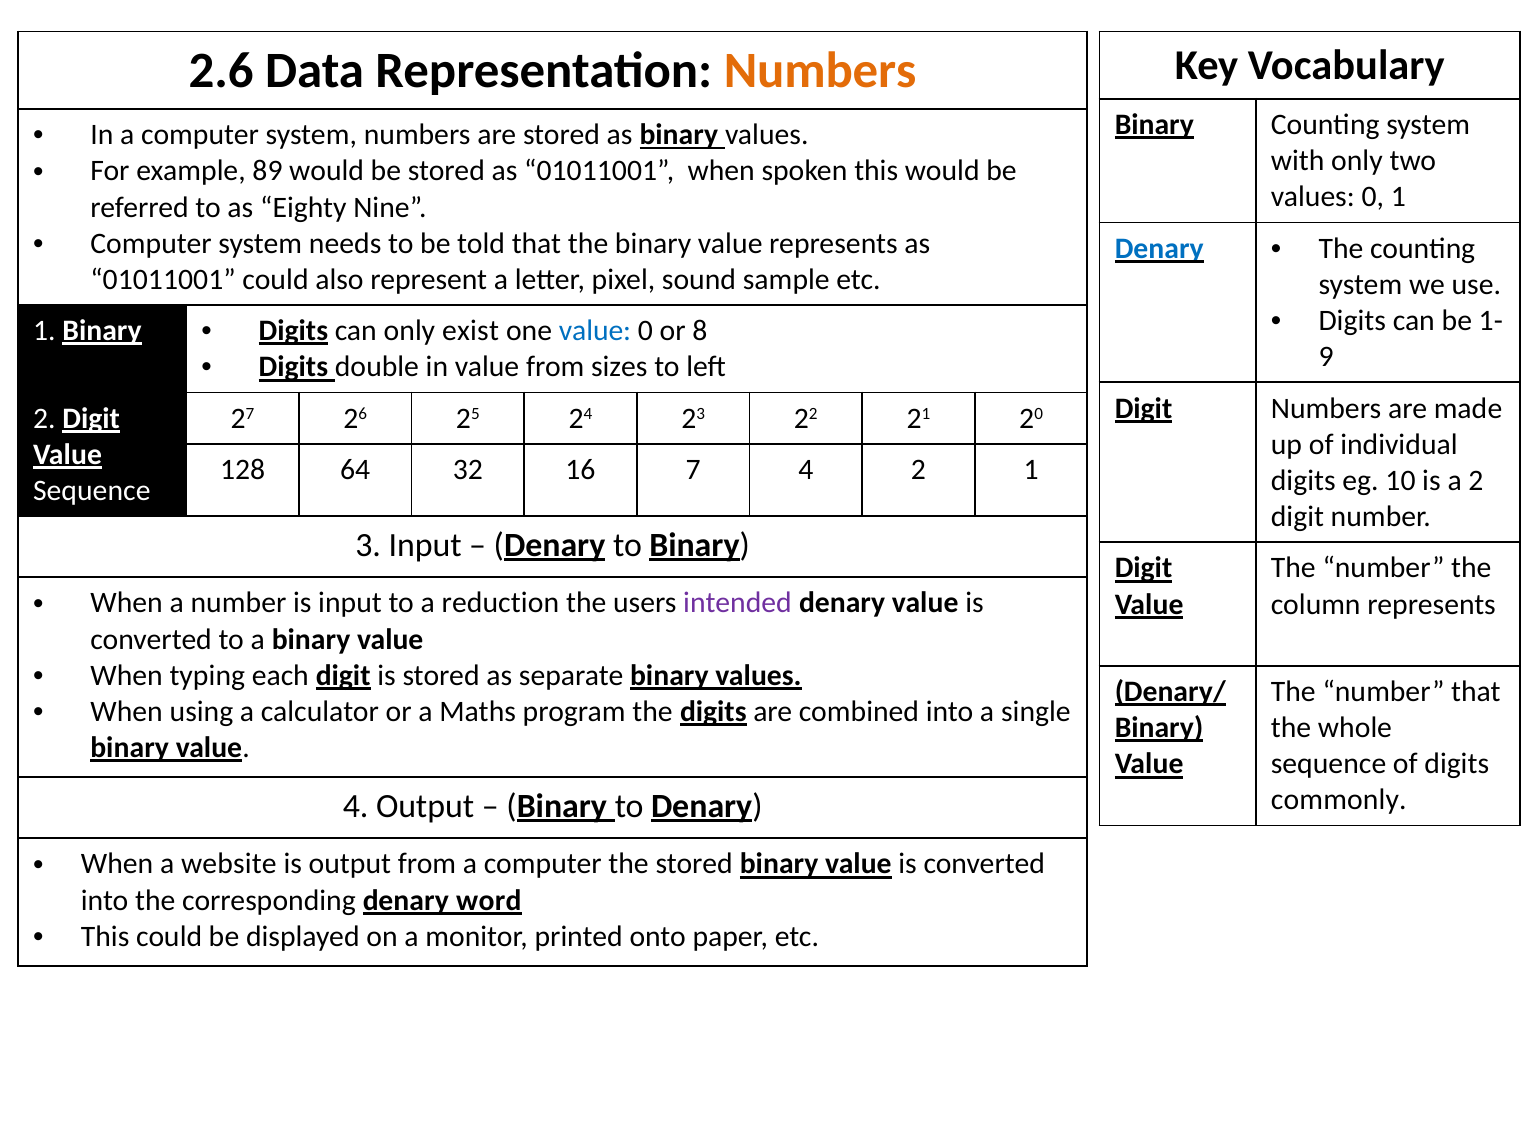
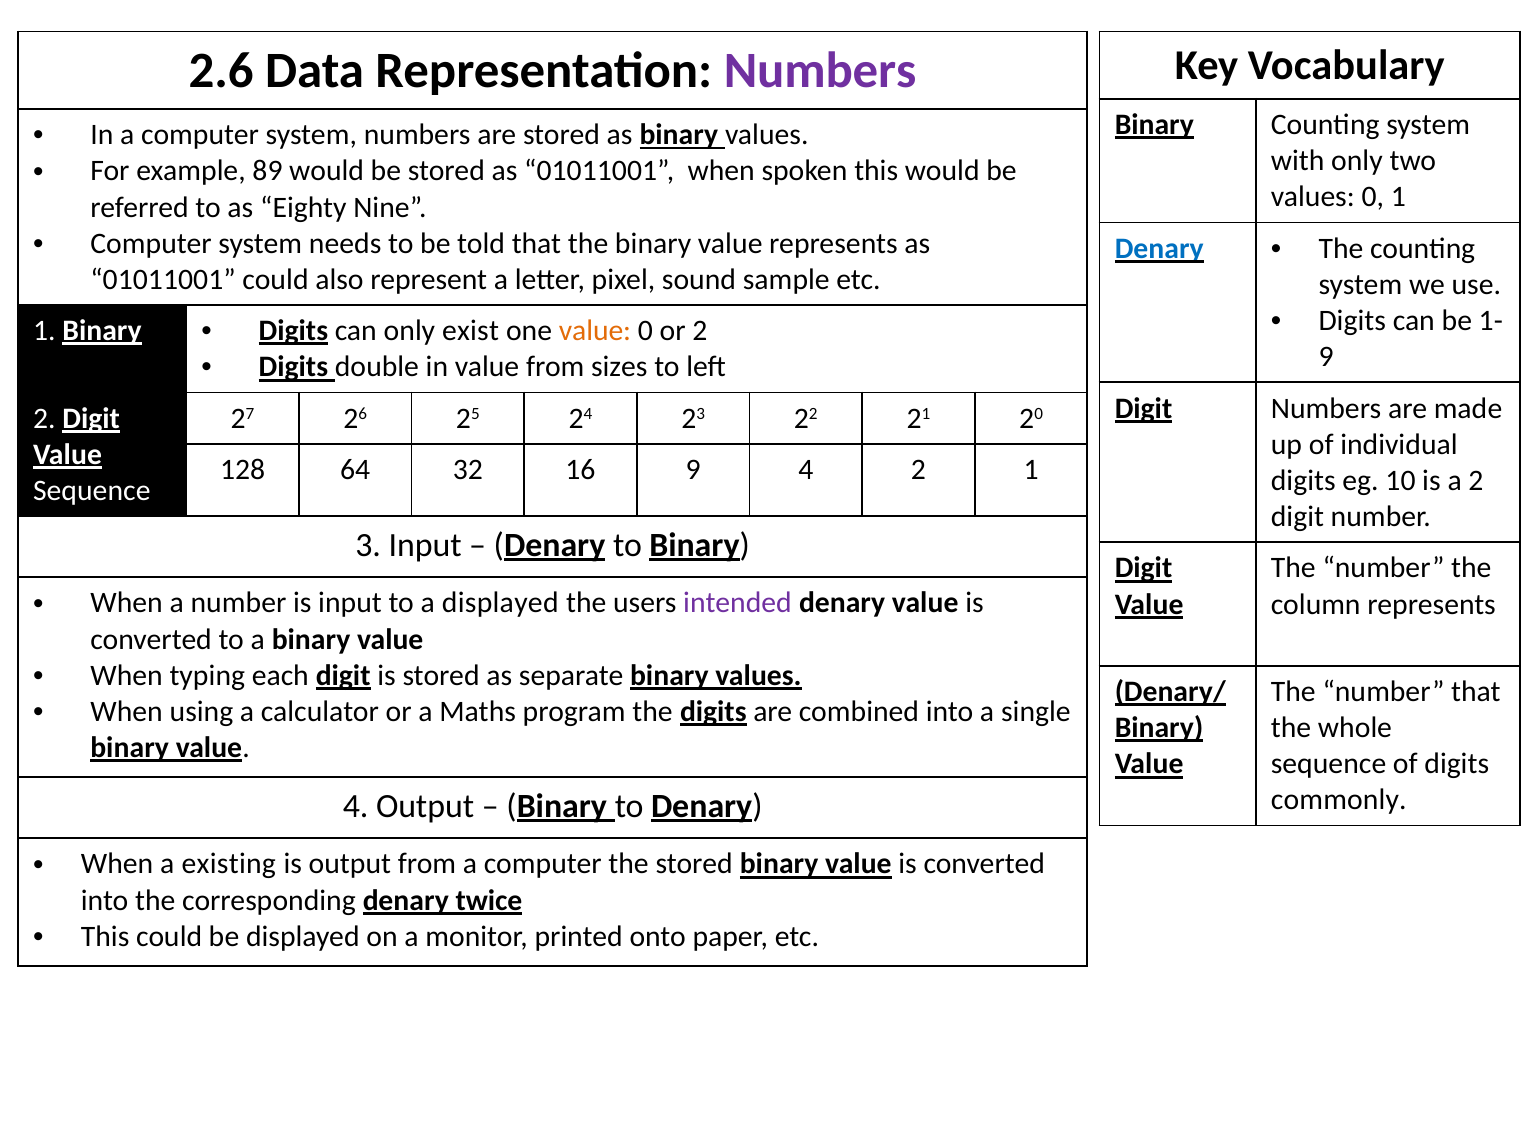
Numbers colour: orange -> purple (820, 71)
value colour: blue -> orange (595, 331)
or 8: 8 -> 2 (700, 331)
16 7: 7 -> 9 (693, 470)
a reduction: reduction -> displayed (500, 603)
website: website -> existing (229, 864)
word: word -> twice (489, 900)
